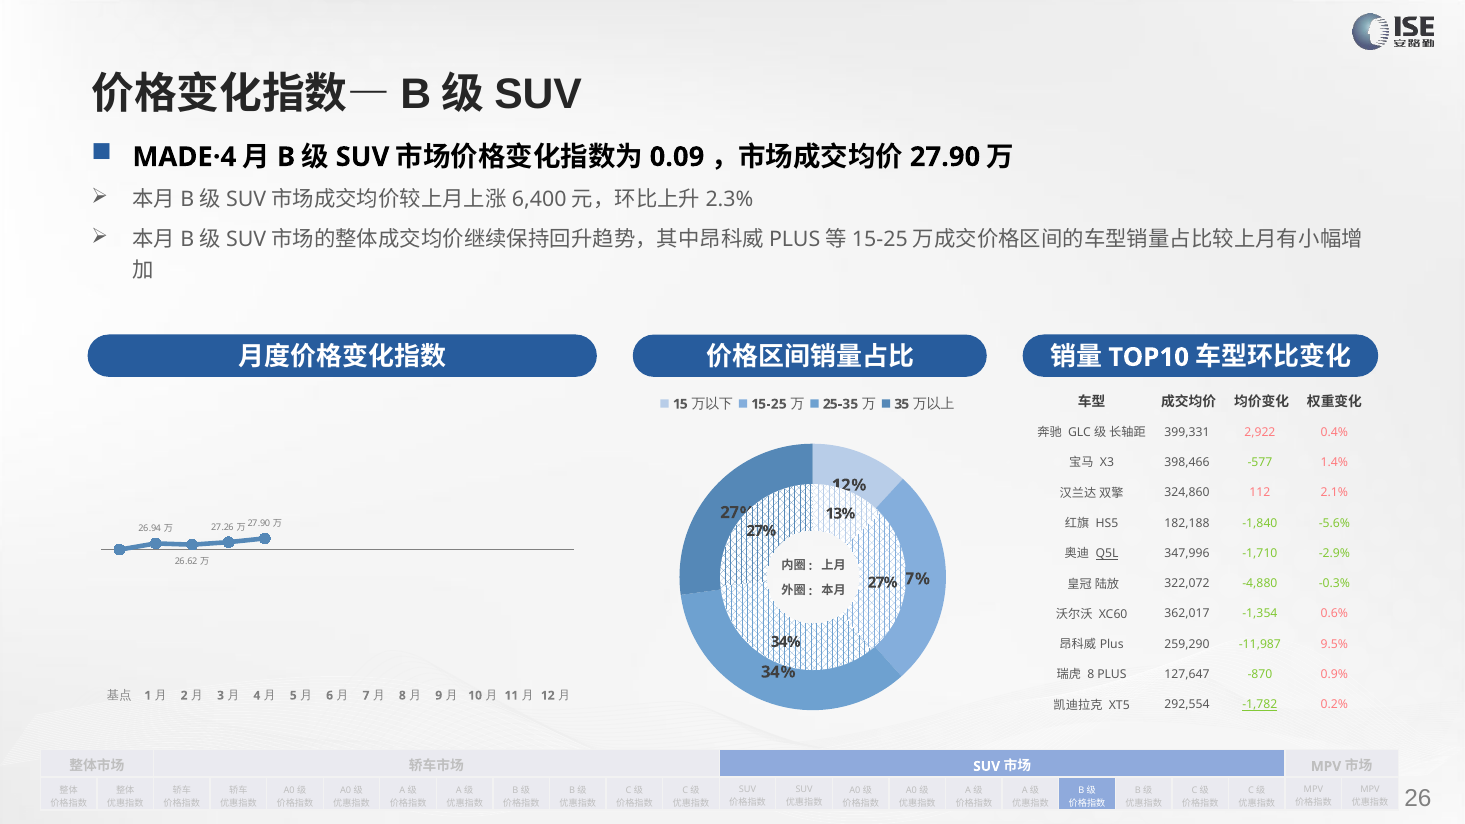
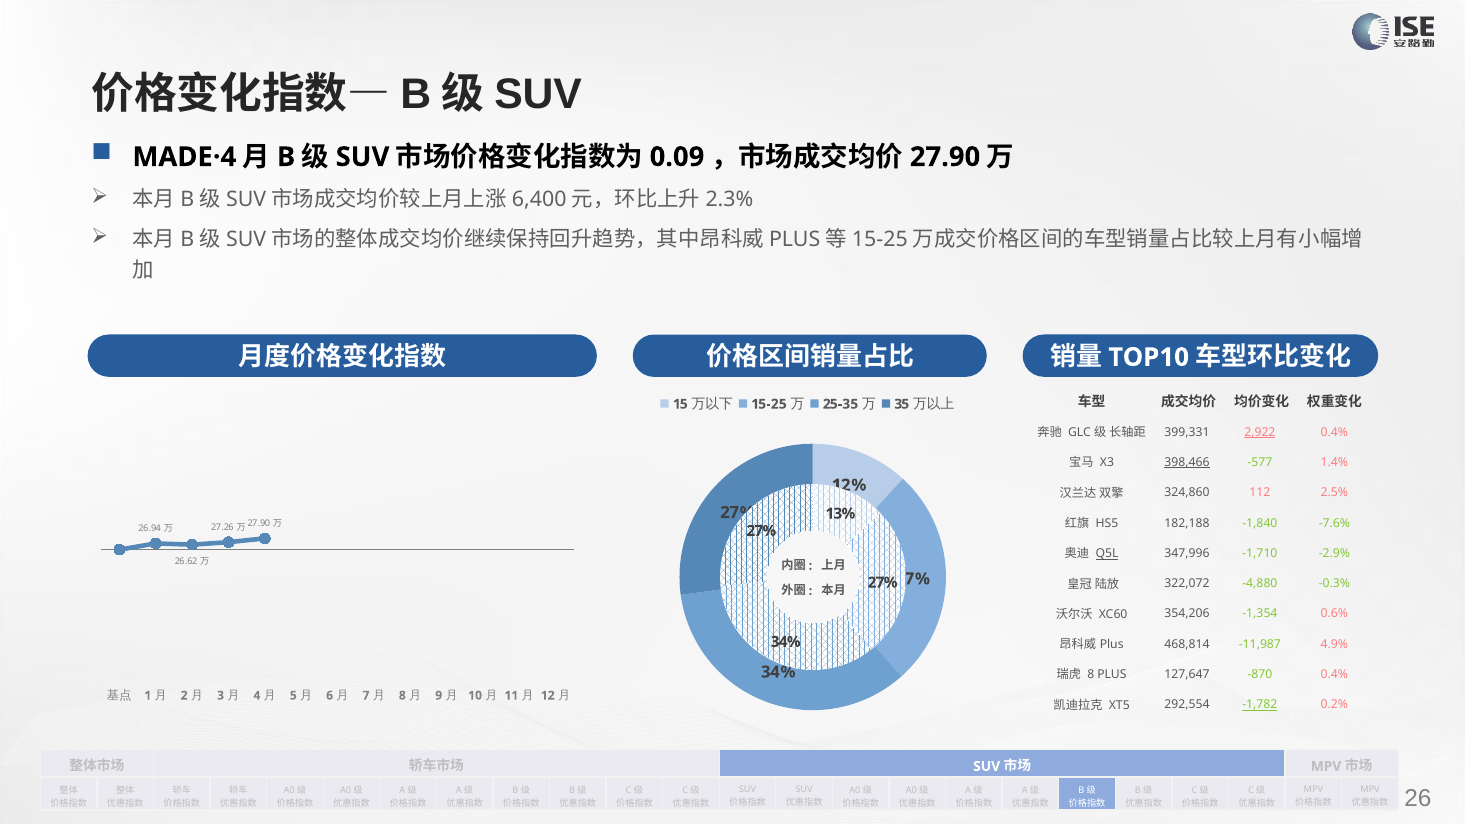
2,922 underline: none -> present (1260, 432)
398,466 underline: none -> present (1187, 462)
2.1%: 2.1% -> 2.5% (1334, 493)
-5.6%: -5.6% -> -7.6% (1334, 523)
362,017: 362,017 -> 354,206 (1187, 614)
259,290: 259,290 -> 468,814 (1187, 644)
9.5%: 9.5% -> 4.9% (1334, 644)
-870 0.9%: 0.9% -> 0.4% (1334, 674)
